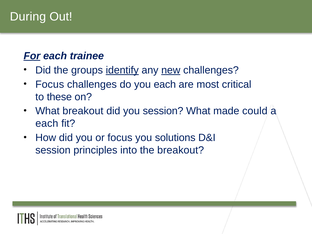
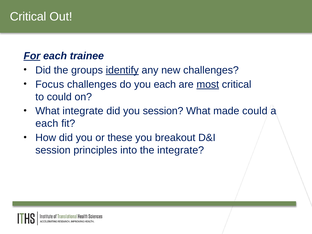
During: During -> Critical (28, 17)
new underline: present -> none (171, 70)
most underline: none -> present (208, 84)
to these: these -> could (59, 97)
What breakout: breakout -> integrate (83, 111)
or focus: focus -> these (120, 138)
solutions: solutions -> breakout (175, 138)
the breakout: breakout -> integrate (181, 150)
